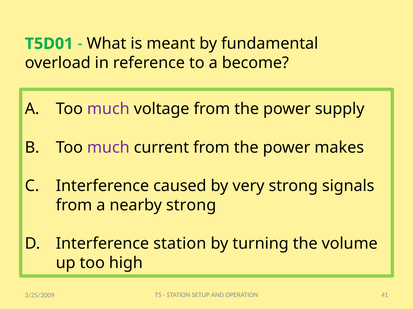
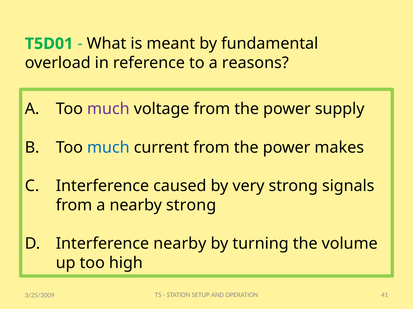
become: become -> reasons (255, 63)
much colour: purple -> blue (108, 148)
Interference station: station -> nearby (180, 244)
